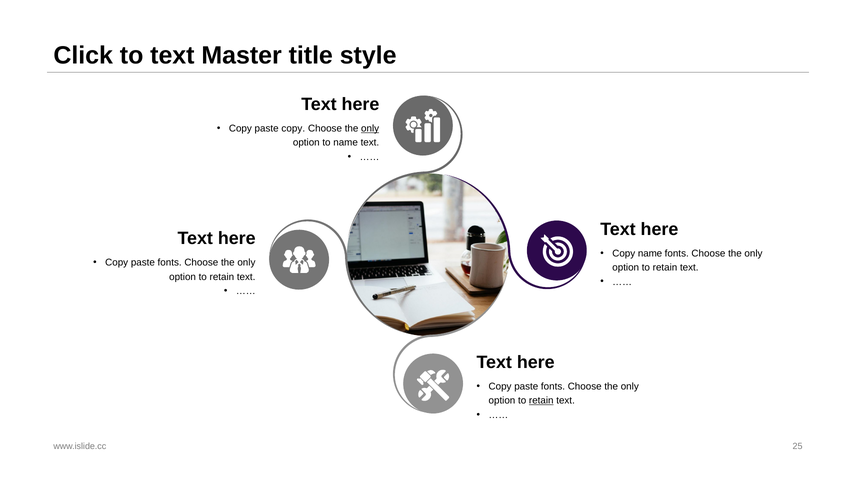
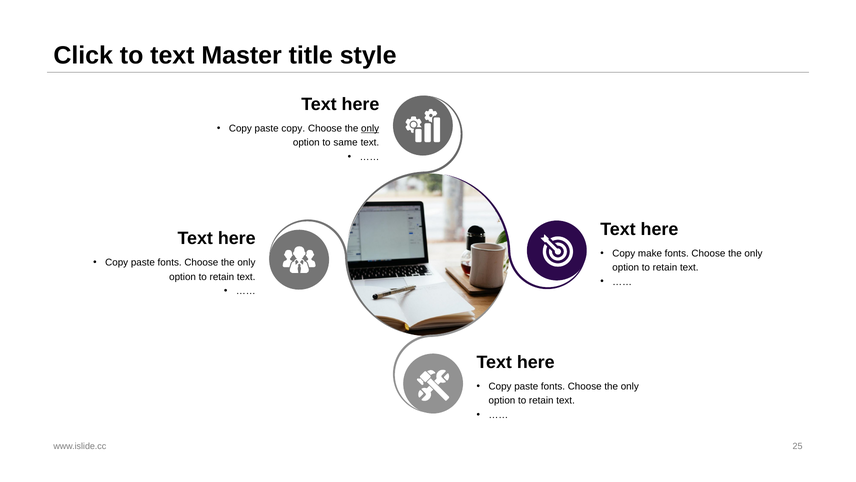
to name: name -> same (346, 143)
Copy name: name -> make (650, 253)
retain underline: present -> none (541, 400)
